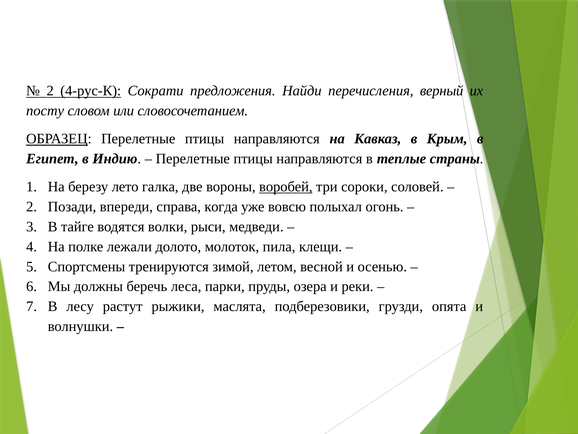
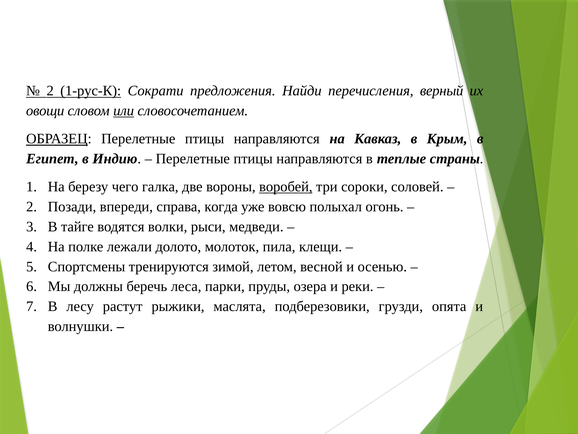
4-рус-К: 4-рус-К -> 1-рус-К (91, 91)
посту: посту -> овощи (45, 111)
или underline: none -> present (124, 111)
лето: лето -> чего (125, 187)
